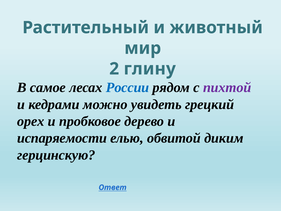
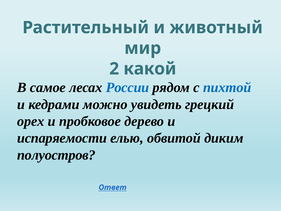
глину: глину -> какой (150, 69)
пихтой colour: purple -> blue (227, 87)
герцинскую: герцинскую -> полуостров (56, 155)
